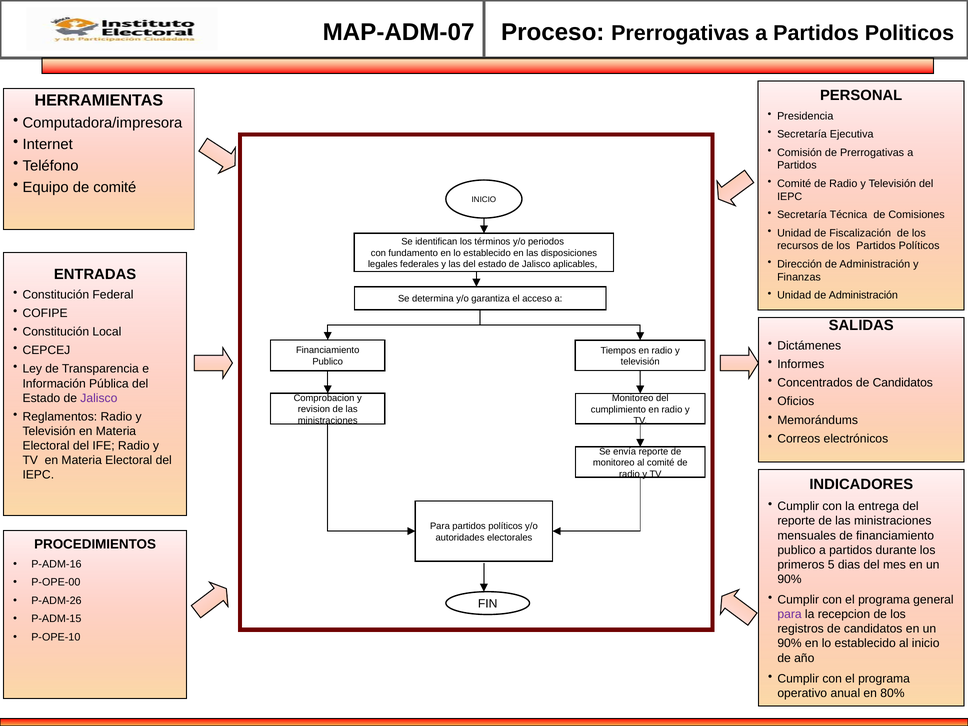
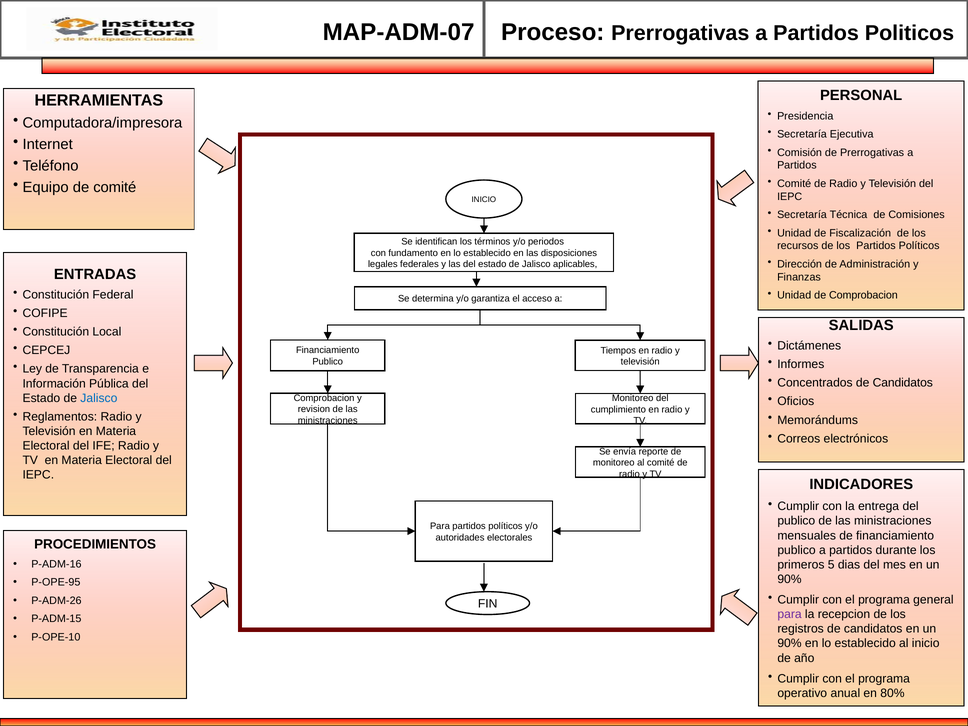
Unidad de Administración: Administración -> Comprobacion (863, 295)
Jalisco colour: purple -> blue (99, 398)
reporte: reporte -> publico (796, 521)
P-OPE-00: P-OPE-00 -> P-OPE-95 (56, 582)
